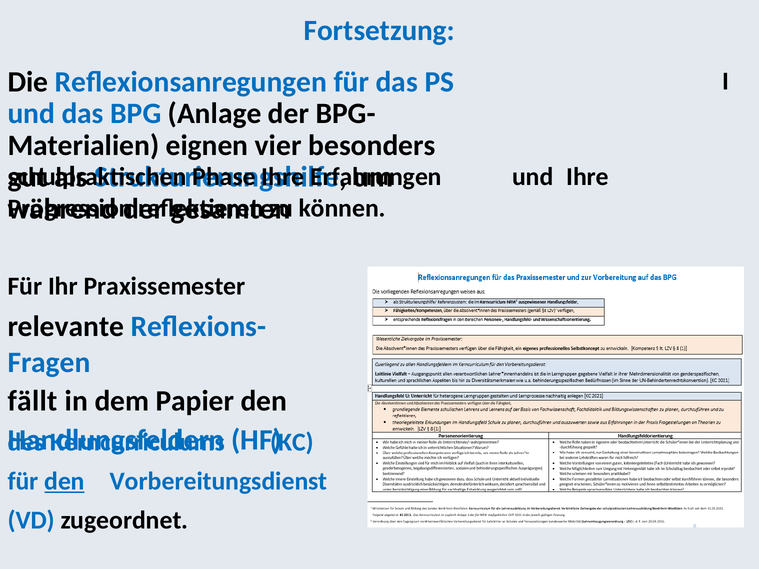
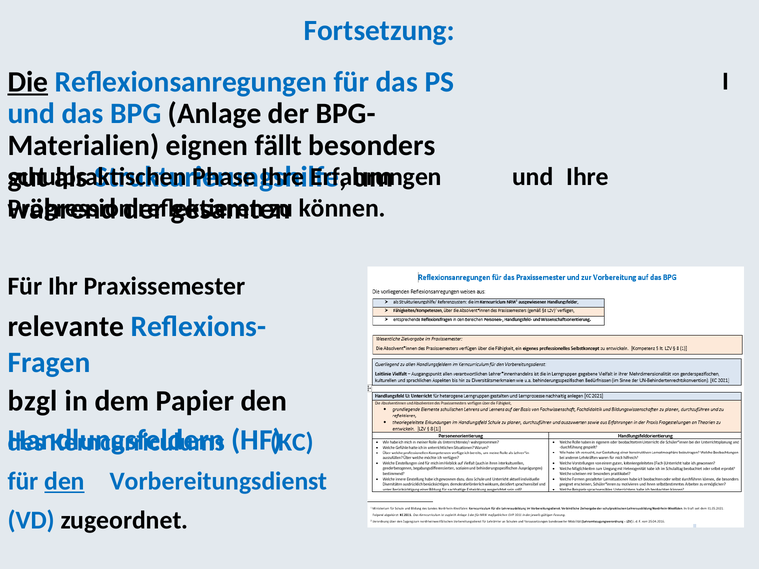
Die underline: none -> present (28, 82)
vier: vier -> fällt (278, 145)
fällt: fällt -> bzgl (33, 401)
